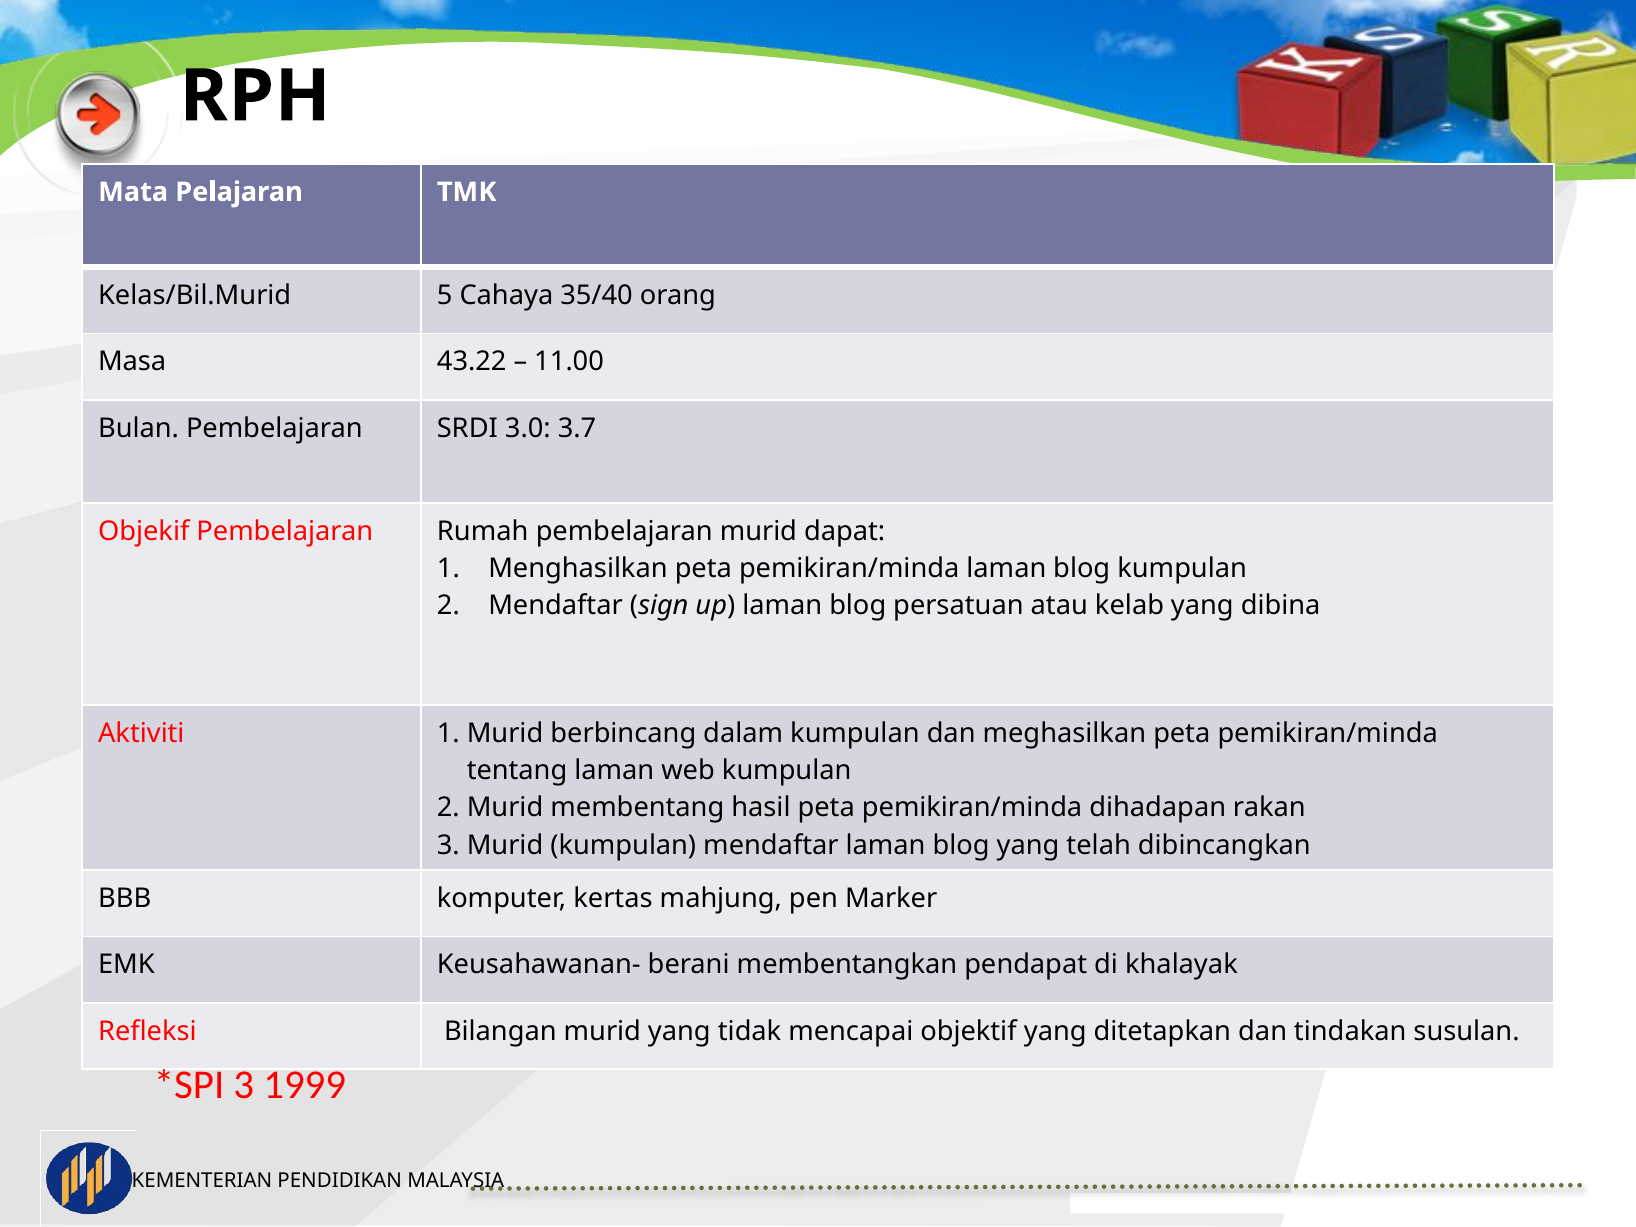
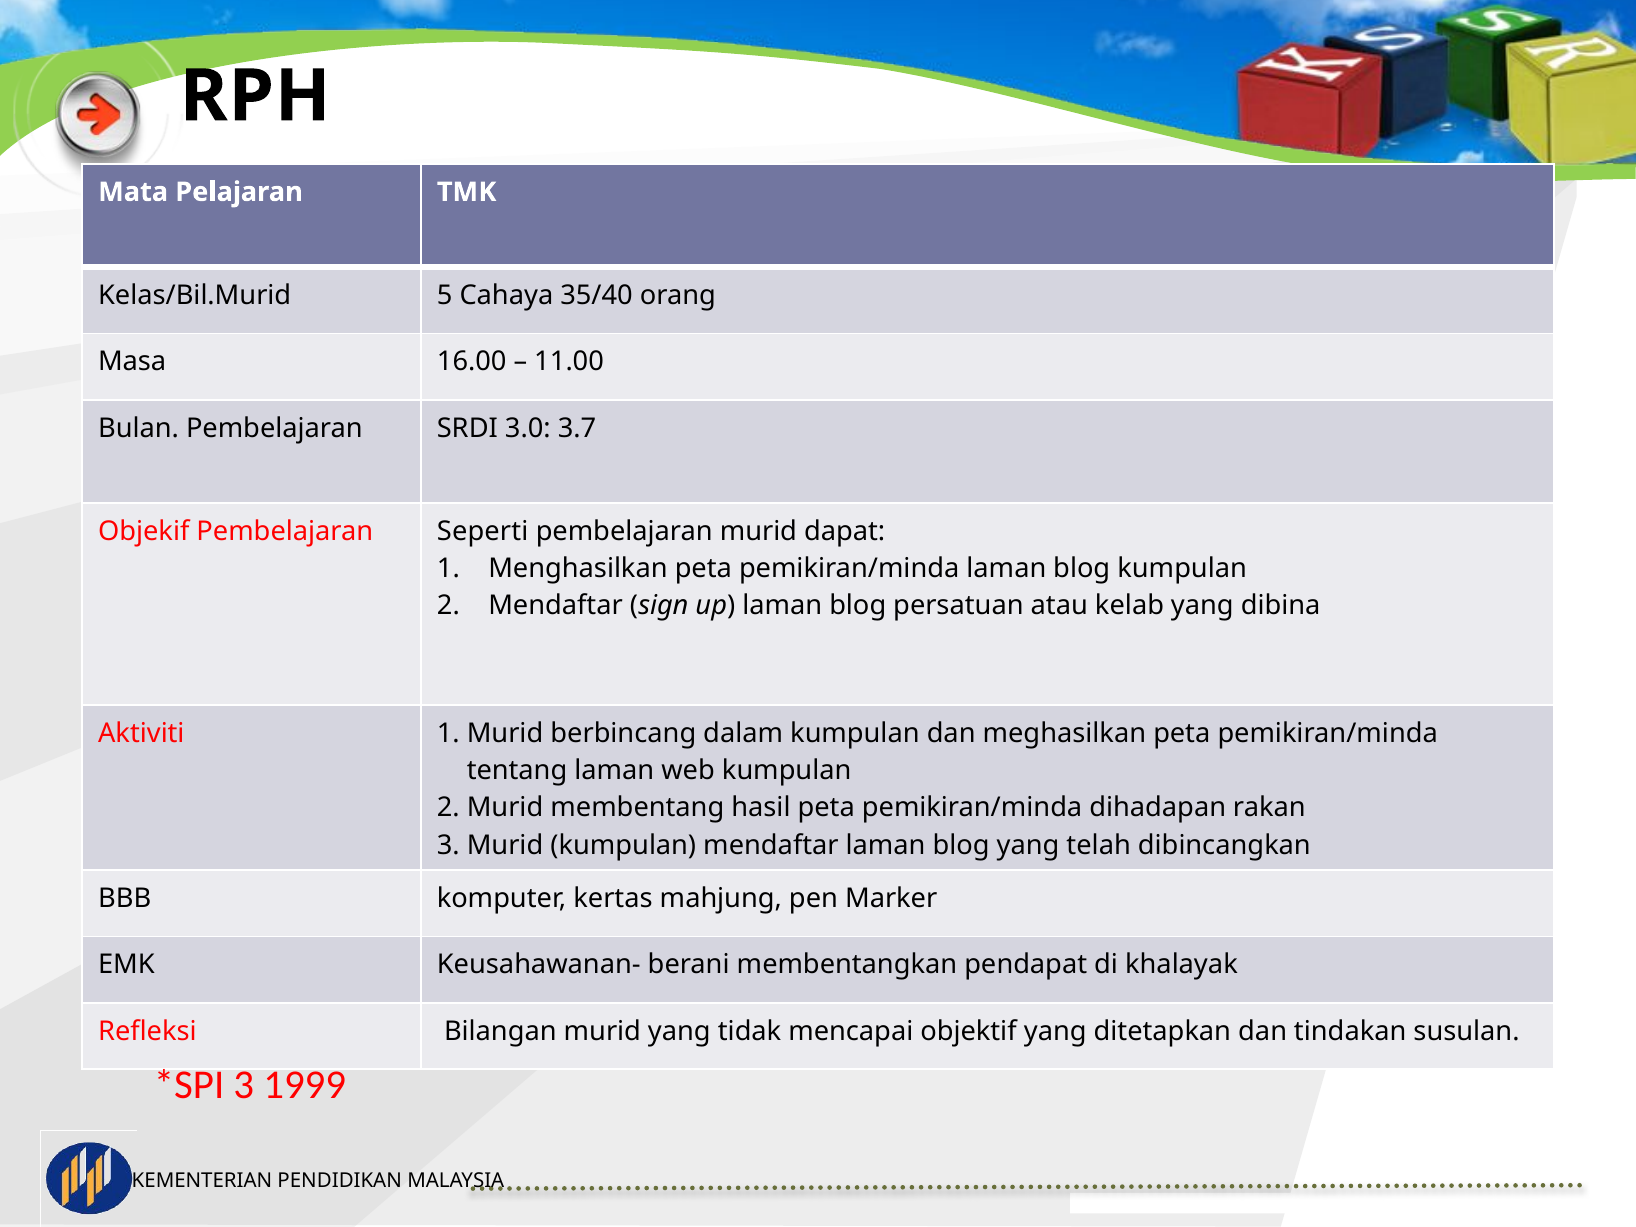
43.22: 43.22 -> 16.00 (472, 362)
Rumah: Rumah -> Seperti (483, 532)
